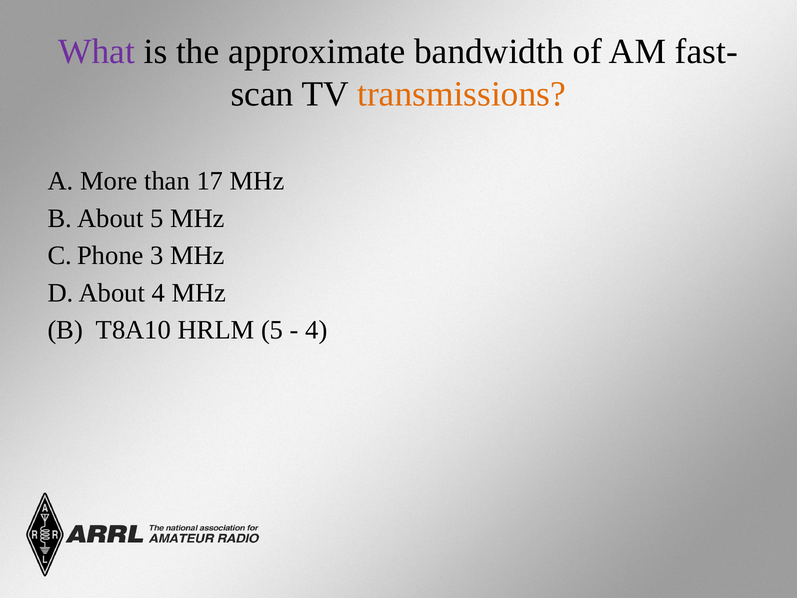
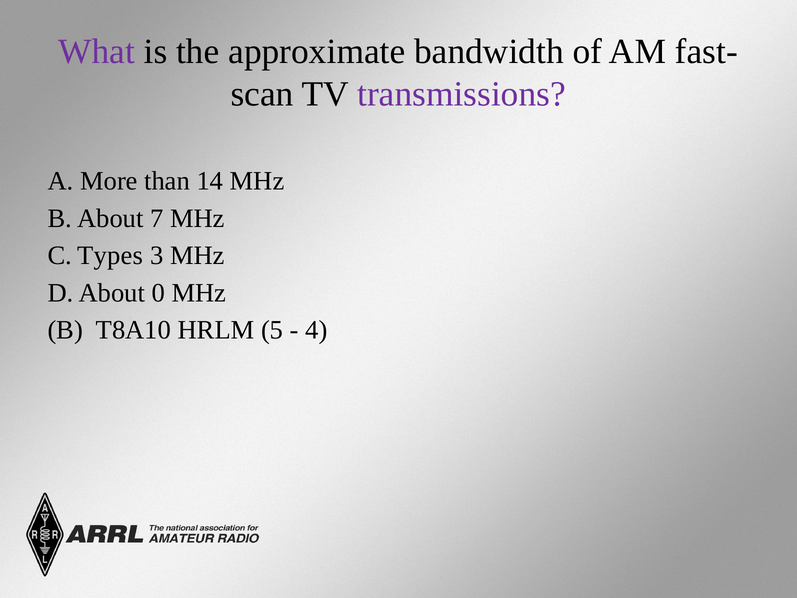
transmissions colour: orange -> purple (462, 94)
17: 17 -> 14 (210, 181)
About 5: 5 -> 7 (157, 218)
Phone: Phone -> Types (110, 255)
About 4: 4 -> 0 (158, 293)
